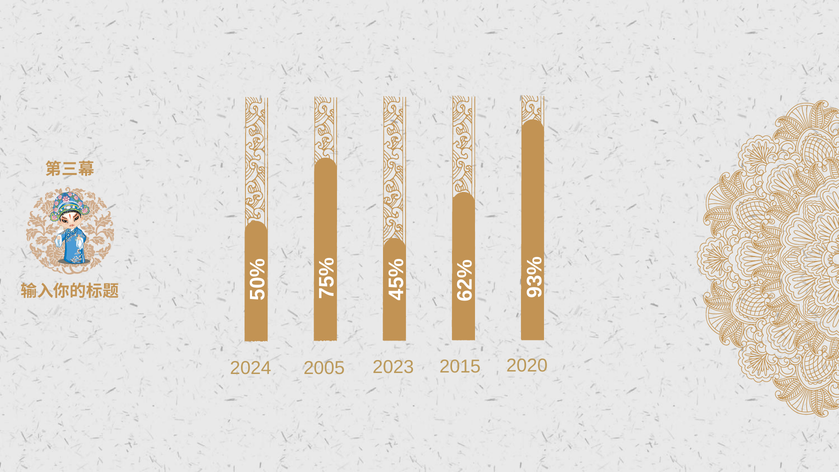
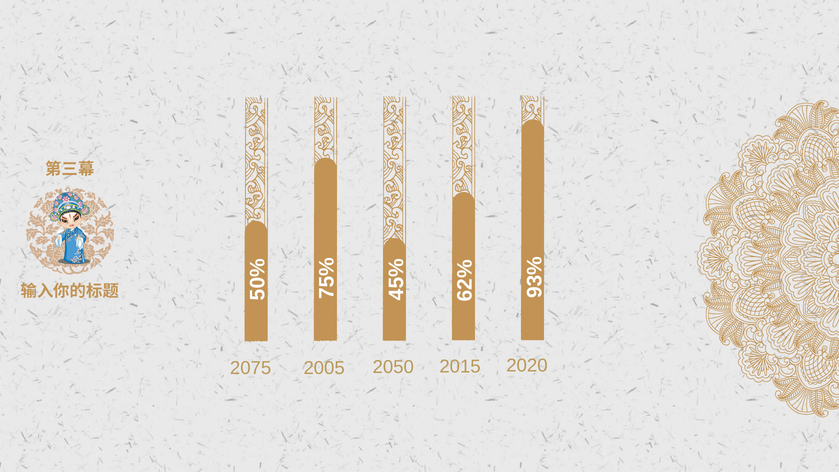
2024: 2024 -> 2075 (251, 368)
2023: 2023 -> 2050 (393, 367)
